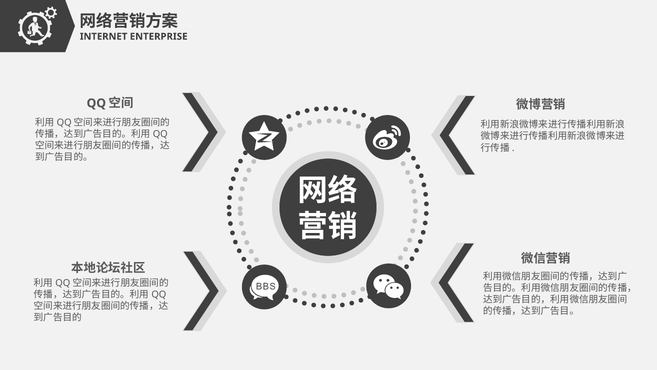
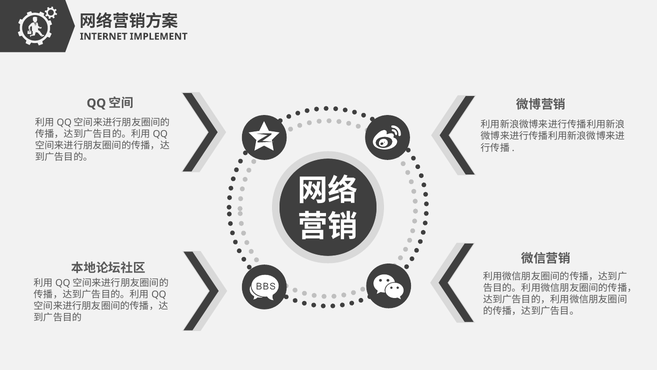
ENTERPRISE: ENTERPRISE -> IMPLEMENT (159, 37)
